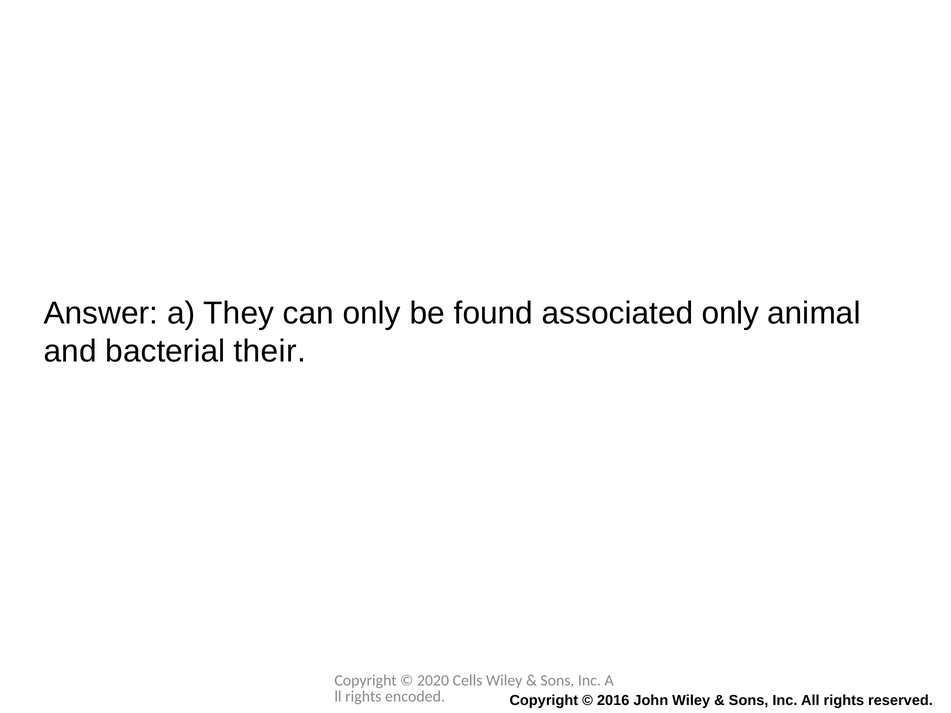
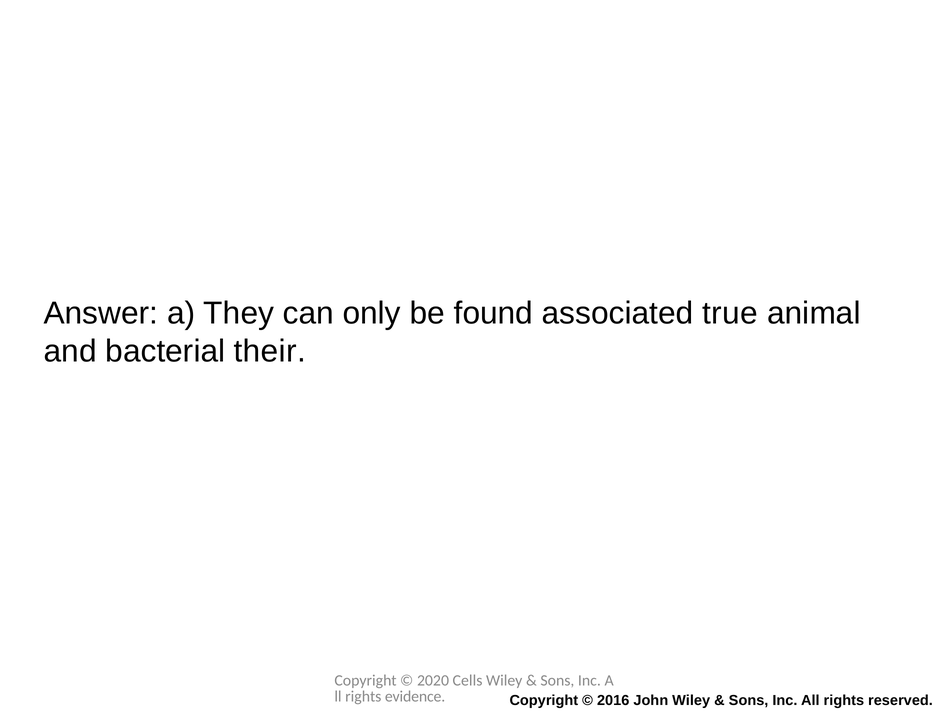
associated only: only -> true (730, 314)
encoded: encoded -> evidence (415, 697)
